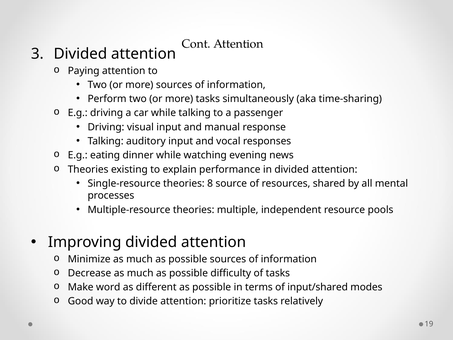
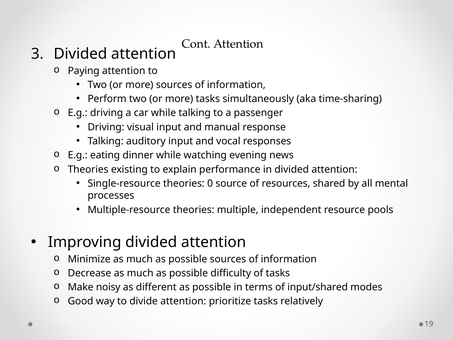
8: 8 -> 0 (210, 183)
word: word -> noisy (108, 287)
